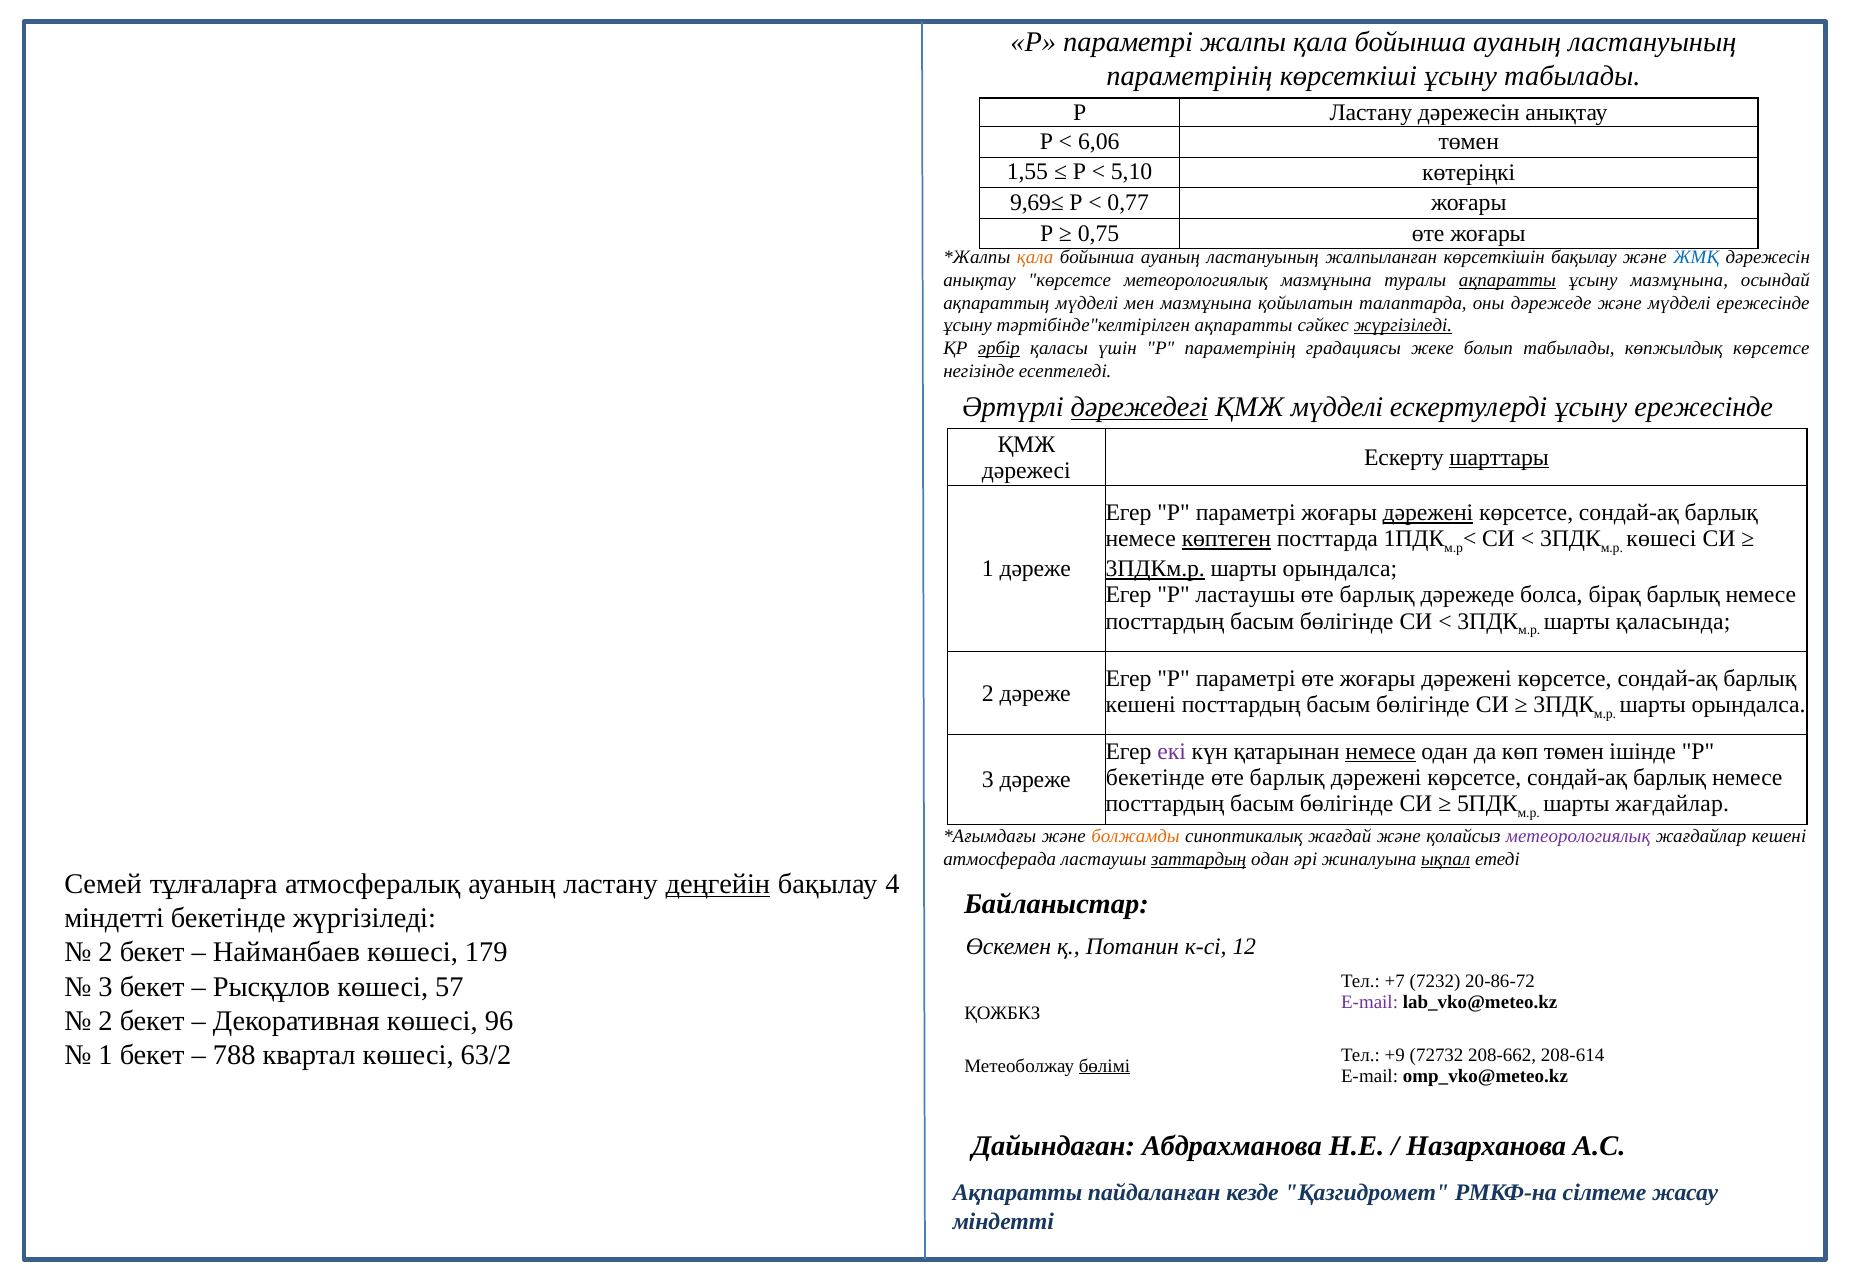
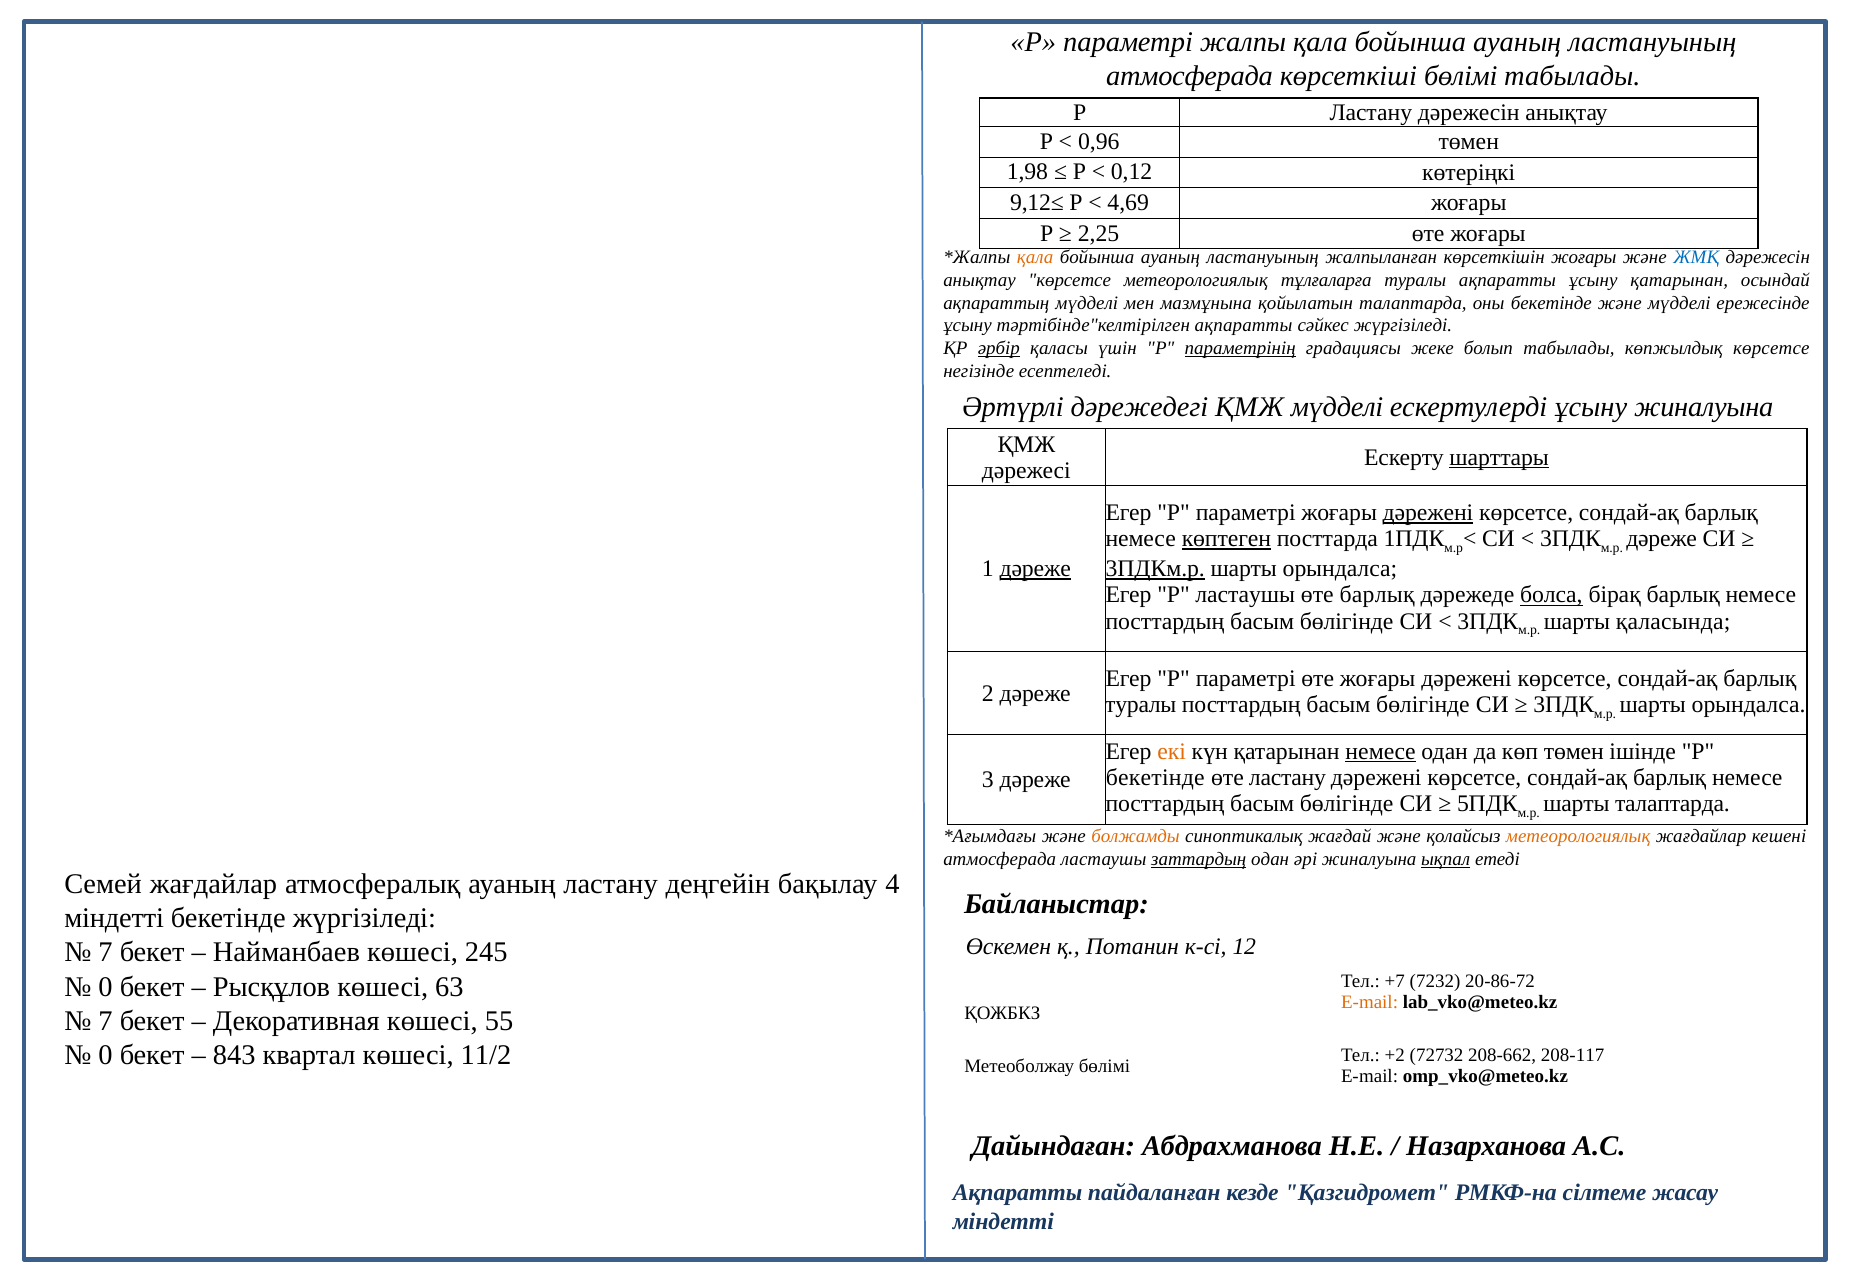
параметрінің: параметрінің -> атмосферада (1190, 76)
көрсеткіші ұсыну: ұсыну -> бөлімі (1461, 76)
6,06: 6,06 -> 0,96 (1099, 142)
1,55: 1,55 -> 1,98 (1027, 172)
5,10: 5,10 -> 0,12 (1132, 172)
9,69≤: 9,69≤ -> 9,12≤ (1037, 203)
0,77: 0,77 -> 4,69 (1128, 203)
0,75: 0,75 -> 2,25 (1099, 233)
көрсеткішін бақылау: бақылау -> жоғары (1584, 257)
метеорологиялық мазмұнына: мазмұнына -> тұлғаларға (1326, 280)
ақпаратты underline: present -> none (1507, 280)
ұсыну мазмұнына: мазмұнына -> қатарынан (1679, 280)
оны дәрежеде: дәрежеде -> бекетінде (1551, 303)
жүргізіледі underline: present -> none (1403, 326)
параметрінің underline: none -> present (1240, 348)
дәрежедегі underline: present -> none (1139, 407)
ұсыну ережесінде: ережесінде -> жиналуына (1704, 407)
көшесі: көшесі -> дәреже (1662, 539)
дәреже underline: none -> present (1035, 569)
болса underline: none -> present (1551, 595)
кешені: кешені -> туралы (1141, 704)
екі colour: purple -> orange (1172, 751)
барлық: барлық -> ластану (1287, 777)
шарты жағдайлар: жағдайлар -> талаптарда (1672, 804)
метеорологиялық colour: purple -> orange (1578, 836)
Семей тұлғаларға: тұлғаларға -> жағдайлар (214, 884)
деңгейін underline: present -> none (718, 884)
2: 2 -> 7 (106, 952)
179: 179 -> 245 (486, 952)
3: 3 -> 0 (106, 987)
57: 57 -> 63 (449, 987)
E-mail colour: purple -> orange (1370, 1002)
2: 2 -> 7 (106, 1021)
96: 96 -> 55 (499, 1021)
1: 1 -> 0 (106, 1055)
788: 788 -> 843 (234, 1055)
63/2: 63/2 -> 11/2 (486, 1055)
+9: +9 -> +2 (1395, 1055)
208-614: 208-614 -> 208-117 (1573, 1055)
бөлімі underline: present -> none (1104, 1066)
